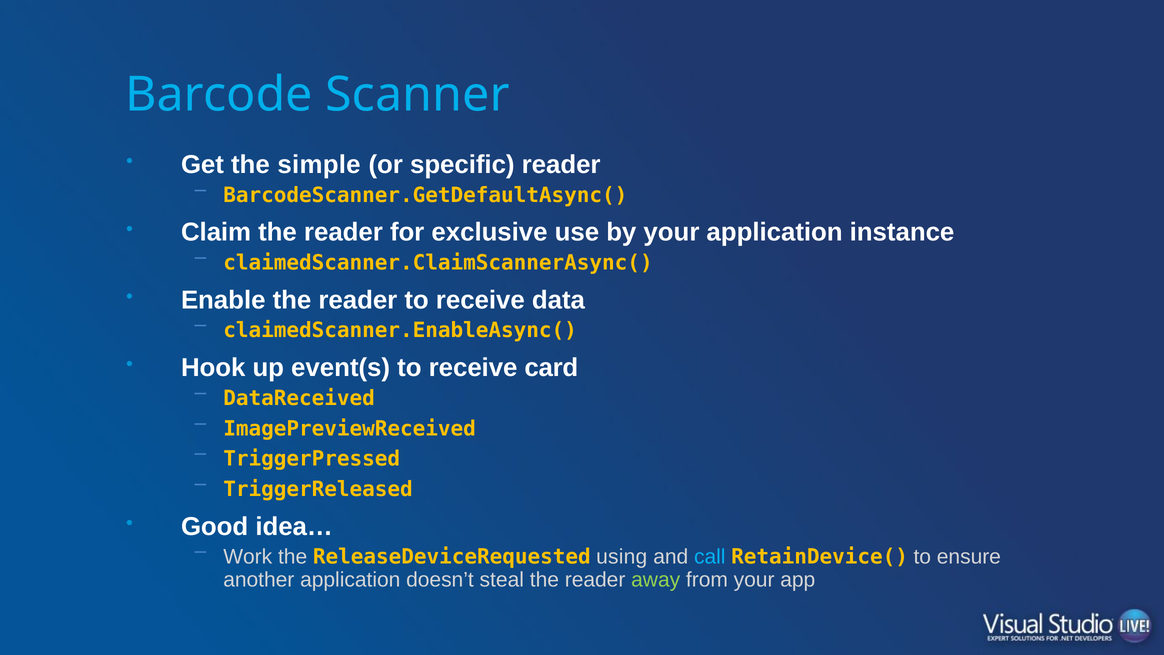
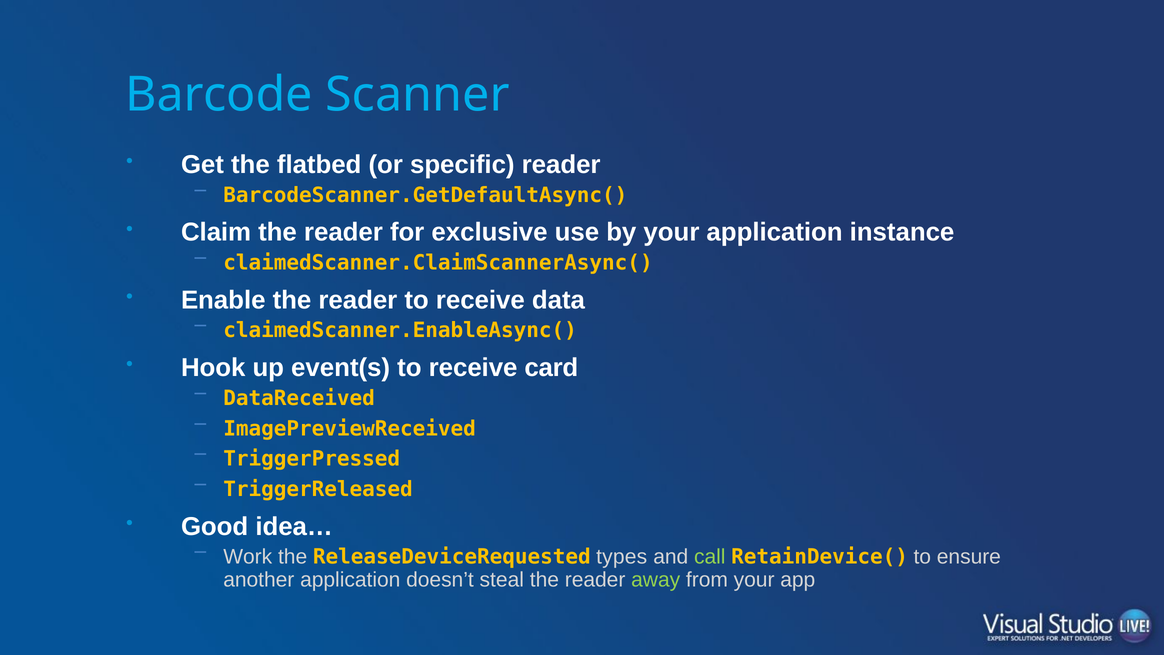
simple: simple -> flatbed (319, 165)
using: using -> types (622, 557)
call colour: light blue -> light green (710, 557)
